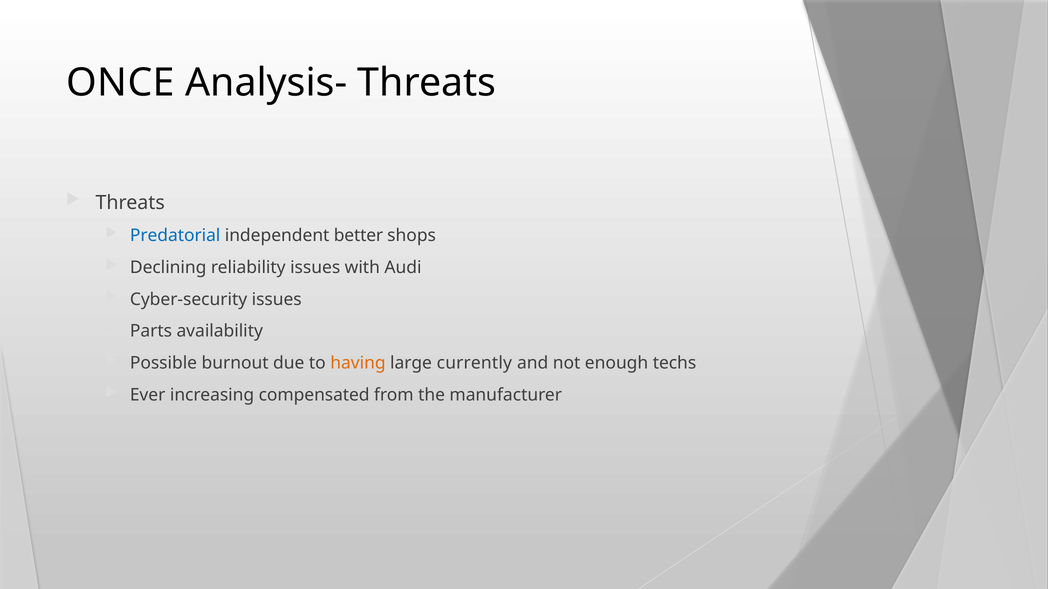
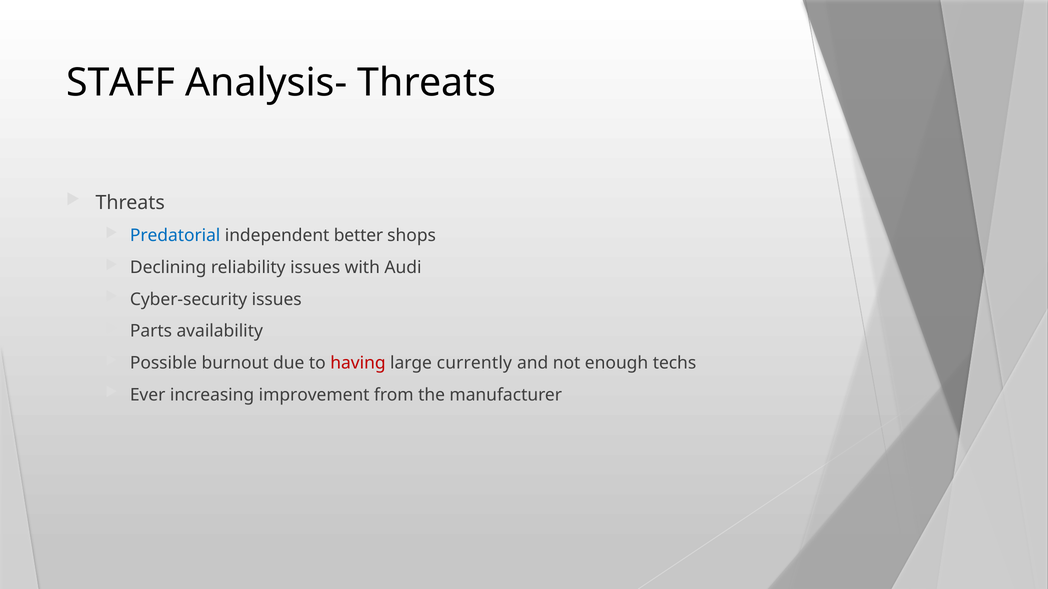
ONCE: ONCE -> STAFF (121, 83)
having colour: orange -> red (358, 363)
compensated: compensated -> improvement (314, 395)
